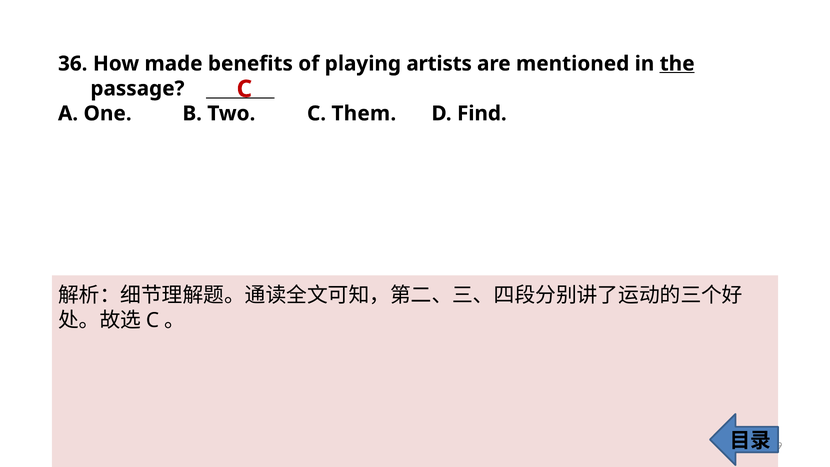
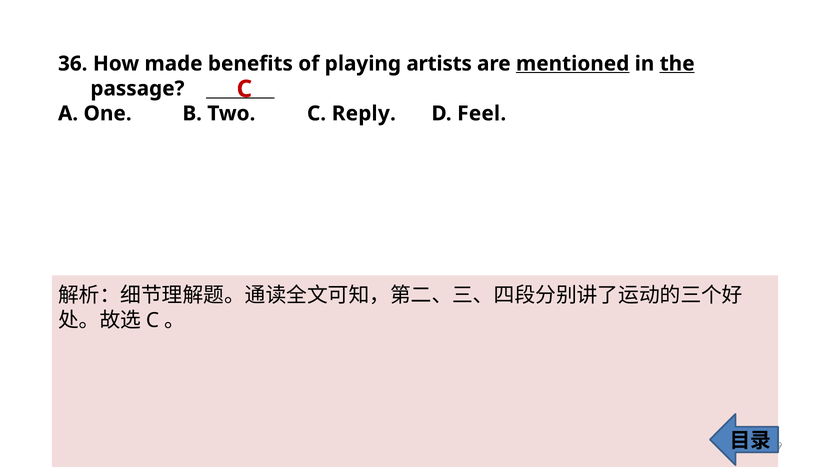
mentioned underline: none -> present (573, 64)
Them: Them -> Reply (364, 113)
Find: Find -> Feel (482, 113)
